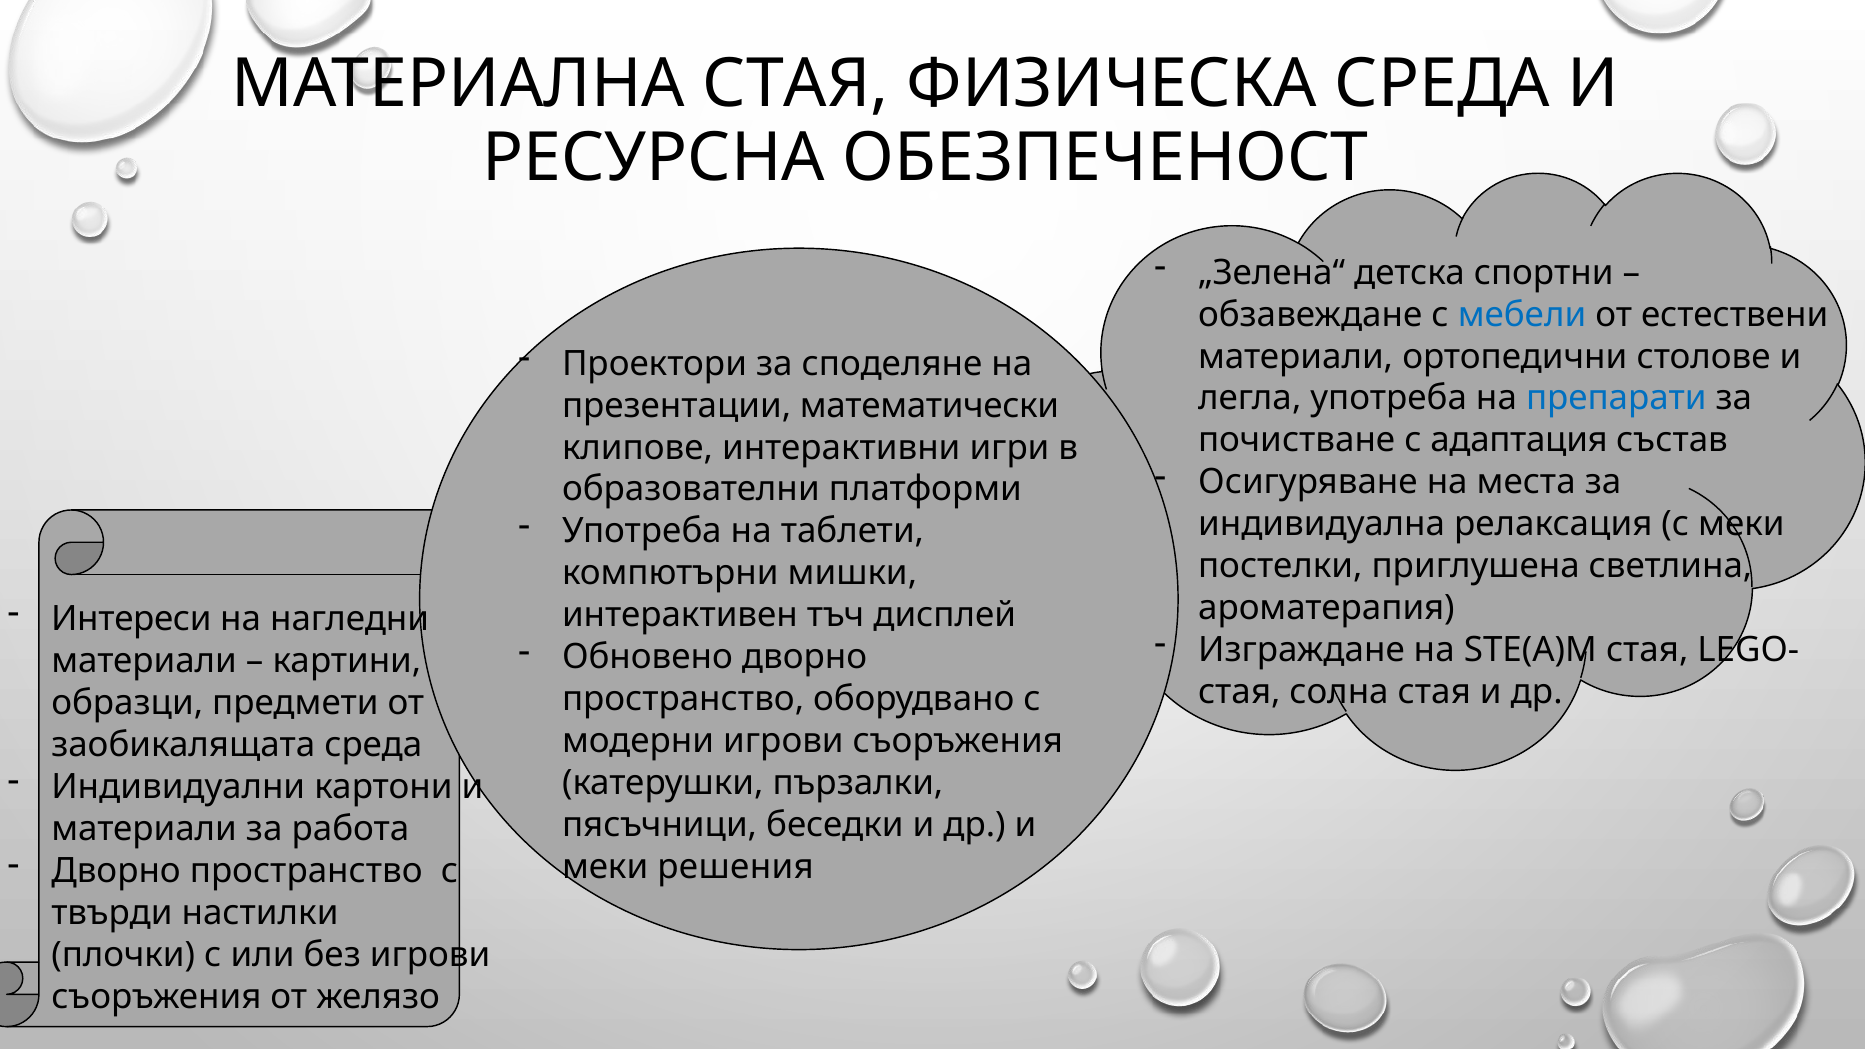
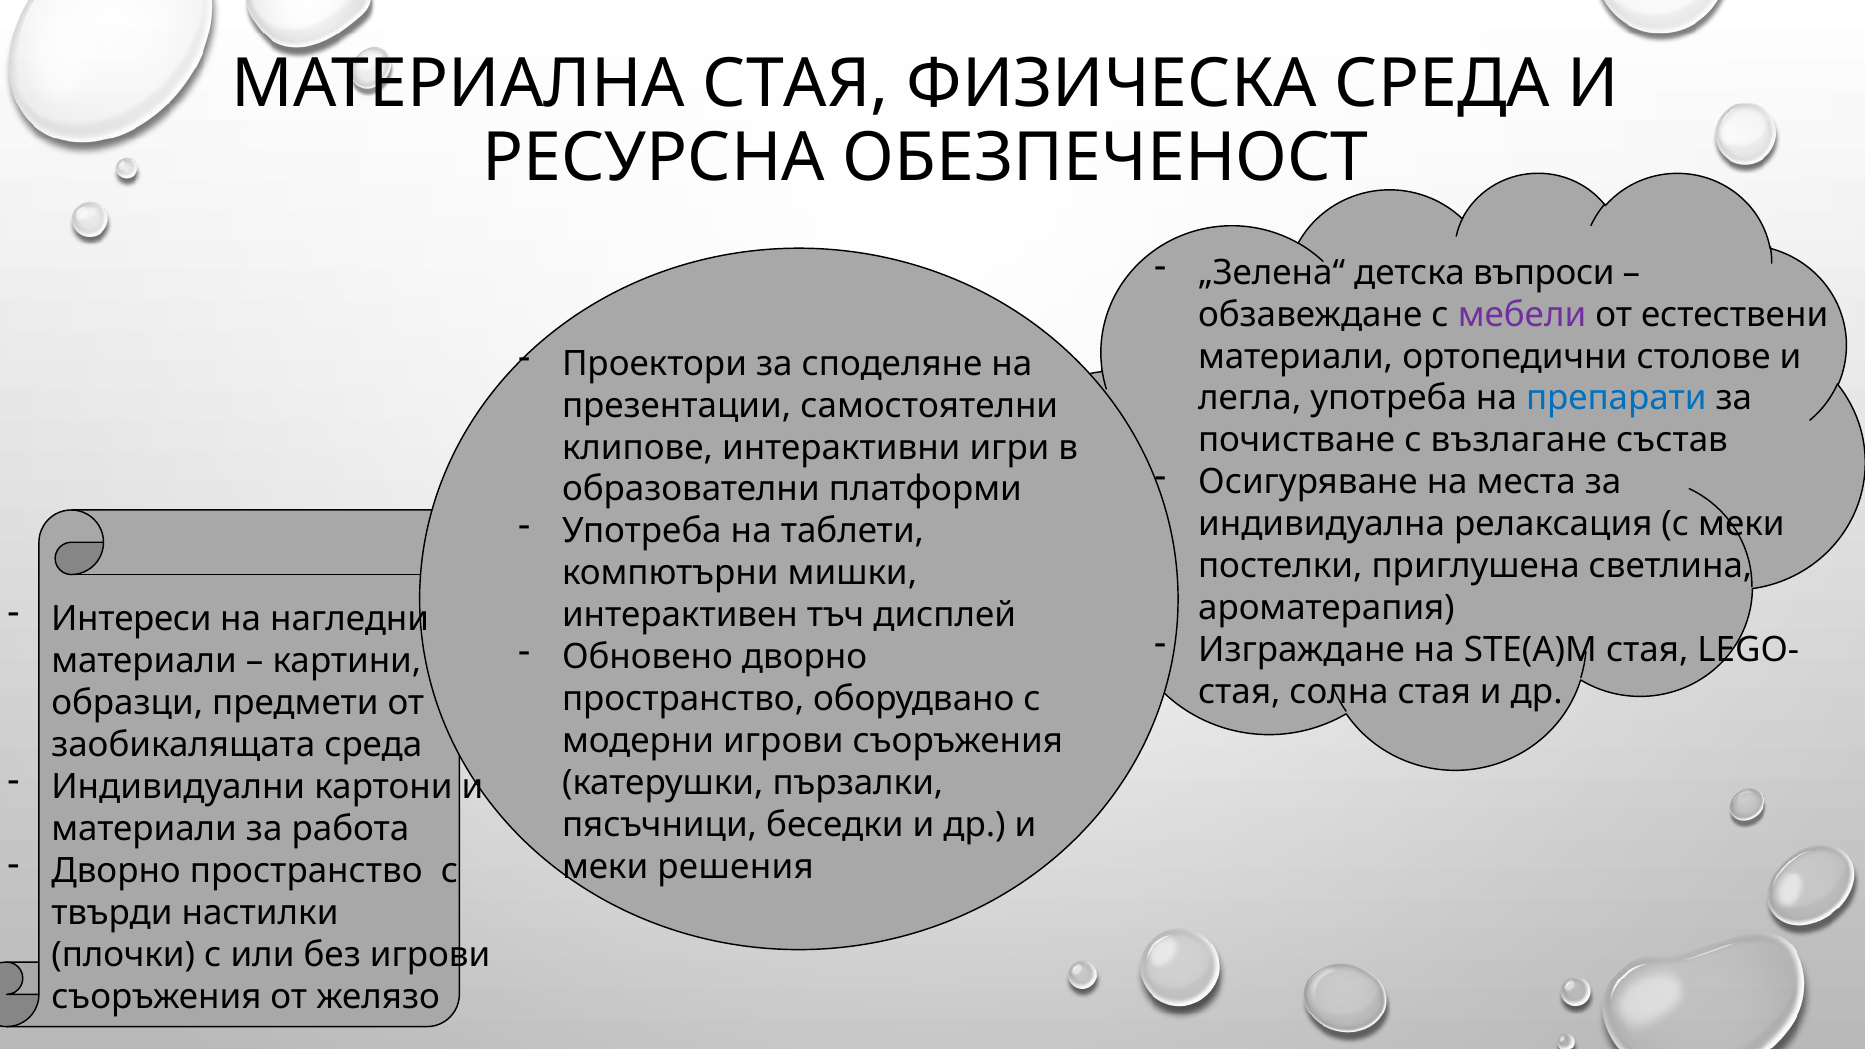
спортни: спортни -> въпроси (1544, 273)
мебели colour: blue -> purple (1522, 315)
математически: математически -> самостоятелни (929, 406)
адаптация: адаптация -> възлагане (1519, 440)
